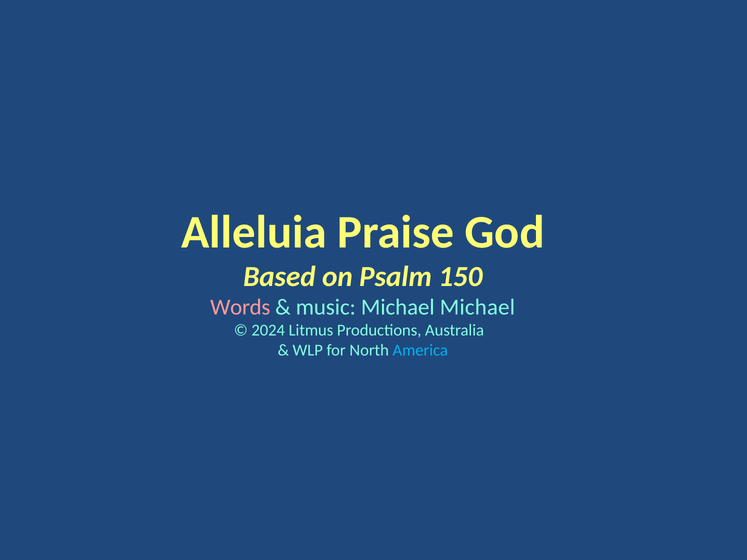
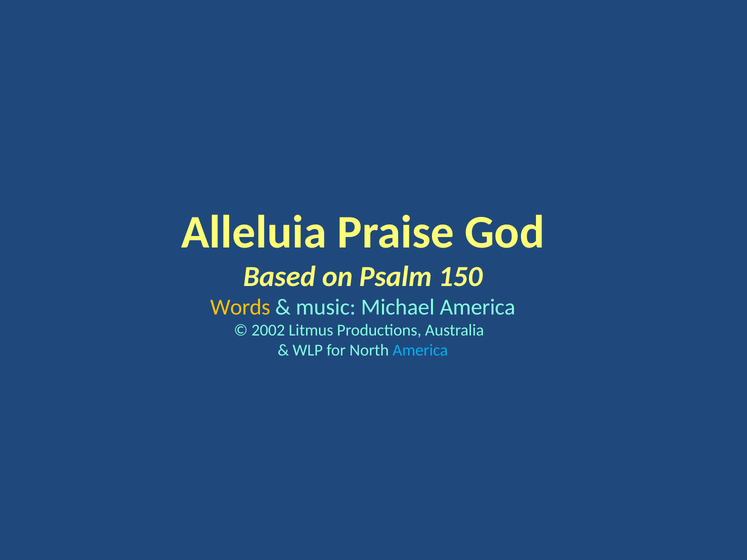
Words colour: pink -> yellow (240, 307)
Michael Michael: Michael -> America (478, 307)
2024: 2024 -> 2002 (268, 331)
